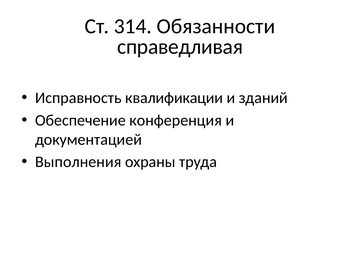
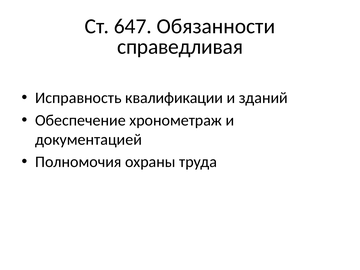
314: 314 -> 647 (133, 26)
конференция: конференция -> хронометраж (176, 120)
Выполнения: Выполнения -> Полномочия (78, 162)
